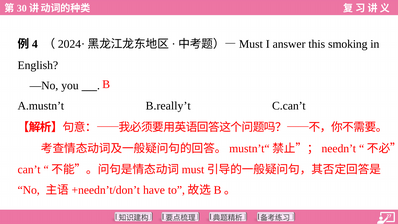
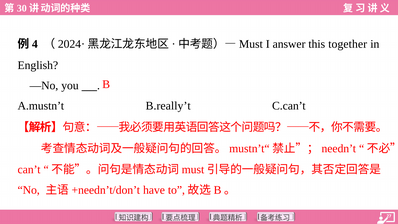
smoking: smoking -> together (348, 44)
